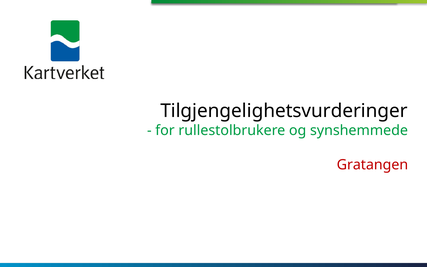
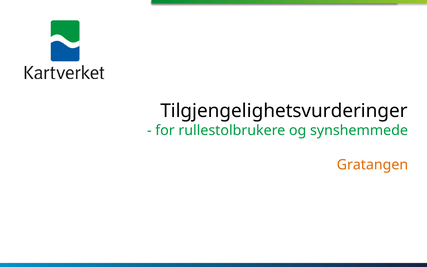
Gratangen colour: red -> orange (372, 165)
